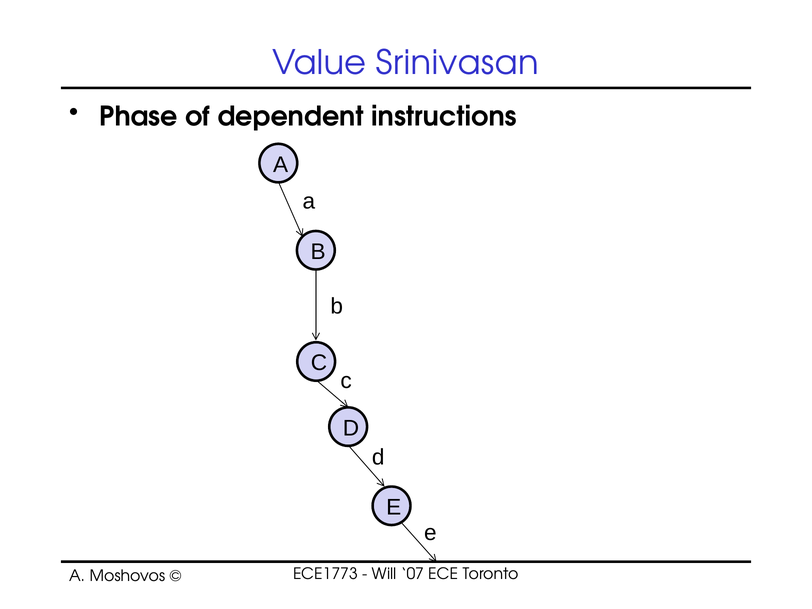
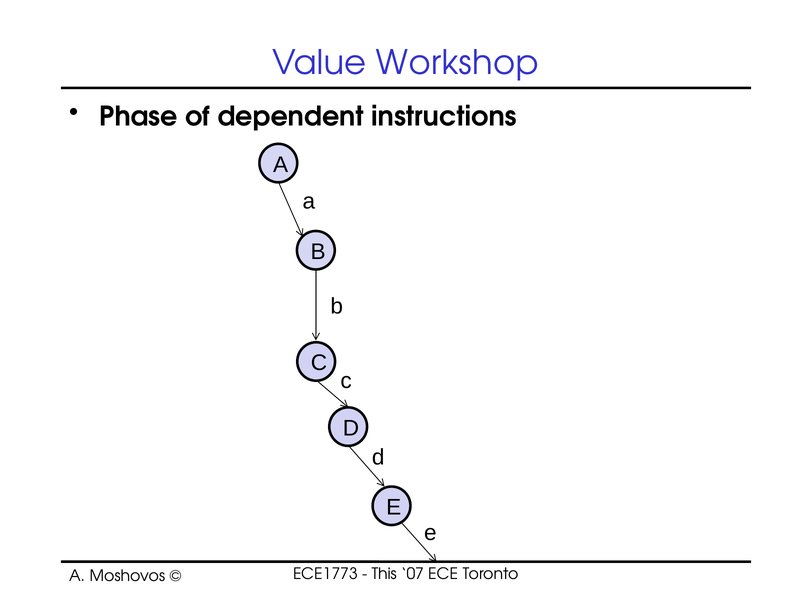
Srinivasan: Srinivasan -> Workshop (457, 63)
Will: Will -> This (384, 574)
